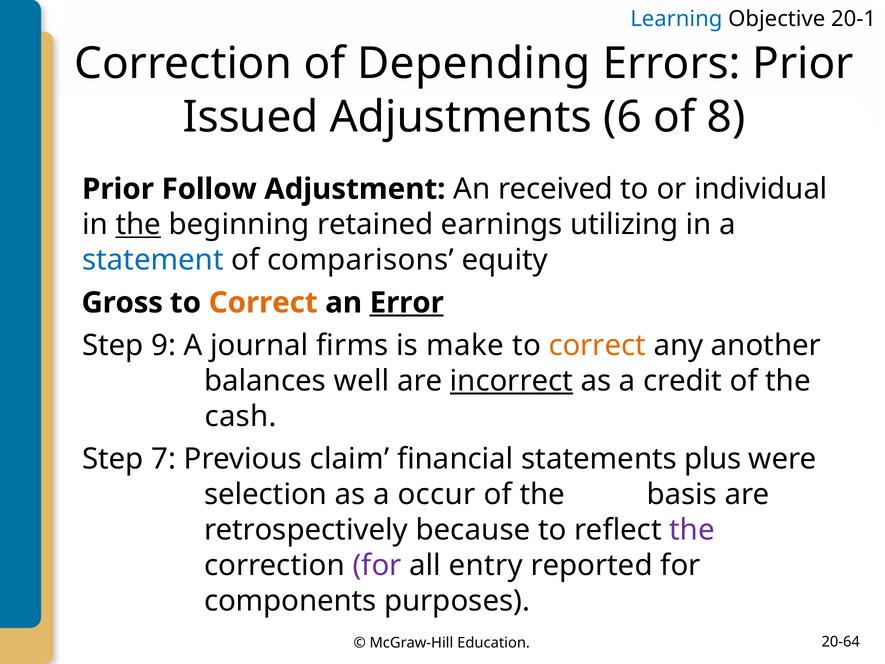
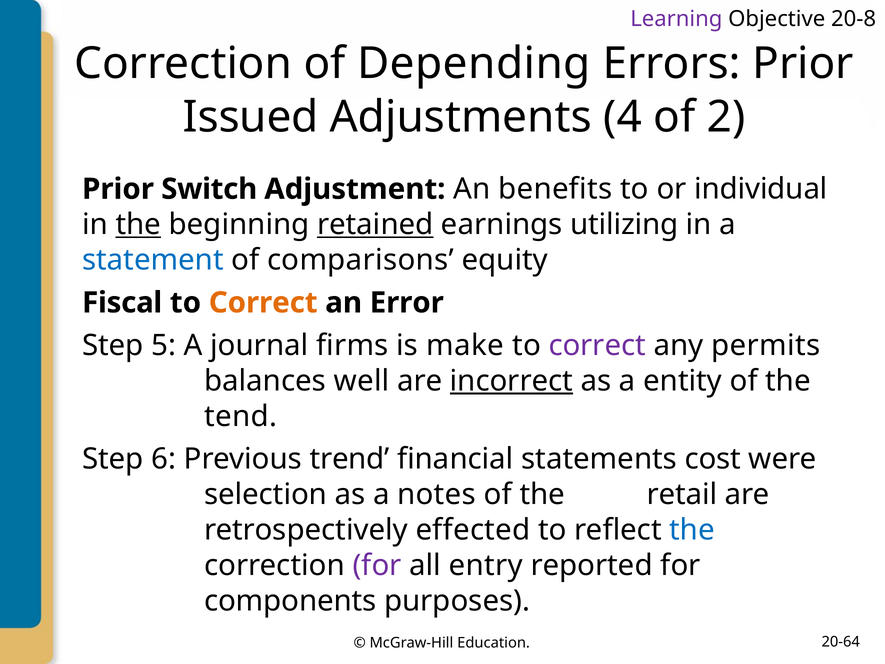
Learning colour: blue -> purple (676, 19)
20-1: 20-1 -> 20-8 (854, 19)
6: 6 -> 4 (623, 117)
8: 8 -> 2 (726, 117)
Follow: Follow -> Switch (209, 189)
received: received -> benefits (555, 189)
retained underline: none -> present (375, 224)
Gross: Gross -> Fiscal (122, 303)
Error underline: present -> none (407, 303)
9: 9 -> 5 (164, 345)
correct colour: orange -> purple (597, 345)
another: another -> permits (766, 345)
credit: credit -> entity (683, 381)
cash: cash -> tend (241, 416)
7: 7 -> 6 (164, 459)
claim: claim -> trend (350, 459)
plus: plus -> cost (713, 459)
occur: occur -> notes (437, 494)
basis: basis -> retail (682, 494)
because: because -> effected (473, 530)
the colour: purple -> blue (692, 530)
